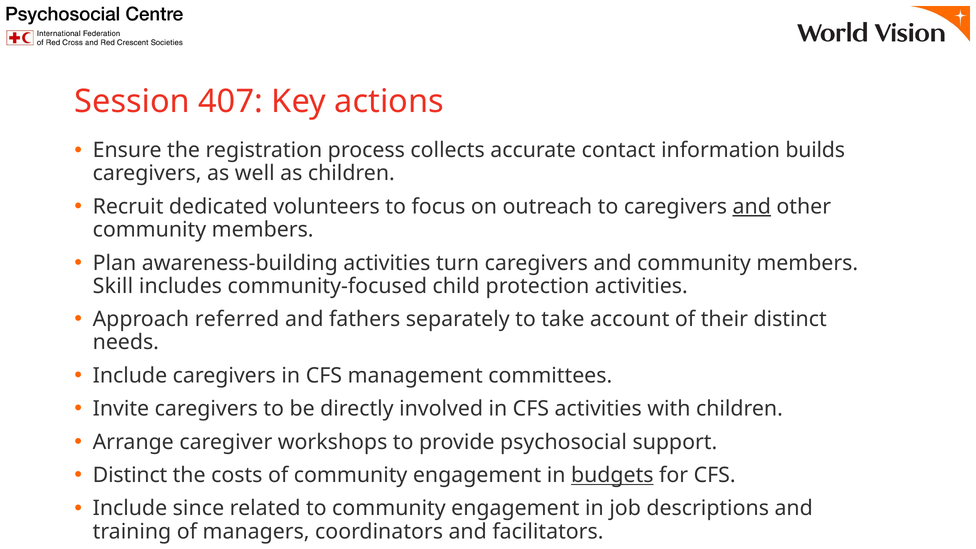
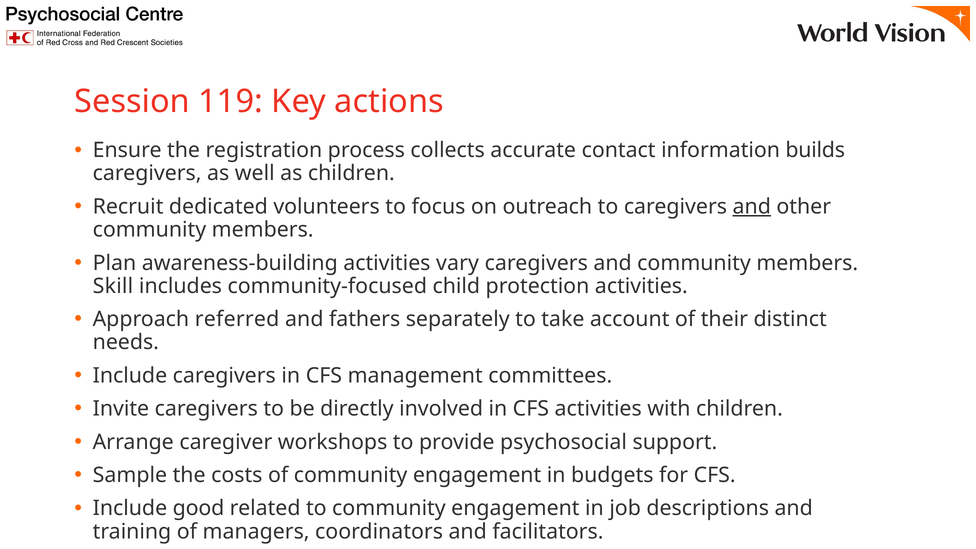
407: 407 -> 119 (231, 102)
turn: turn -> vary (458, 263)
Distinct: Distinct -> Sample (130, 475)
budgets underline: present -> none (612, 475)
since: since -> good (199, 508)
